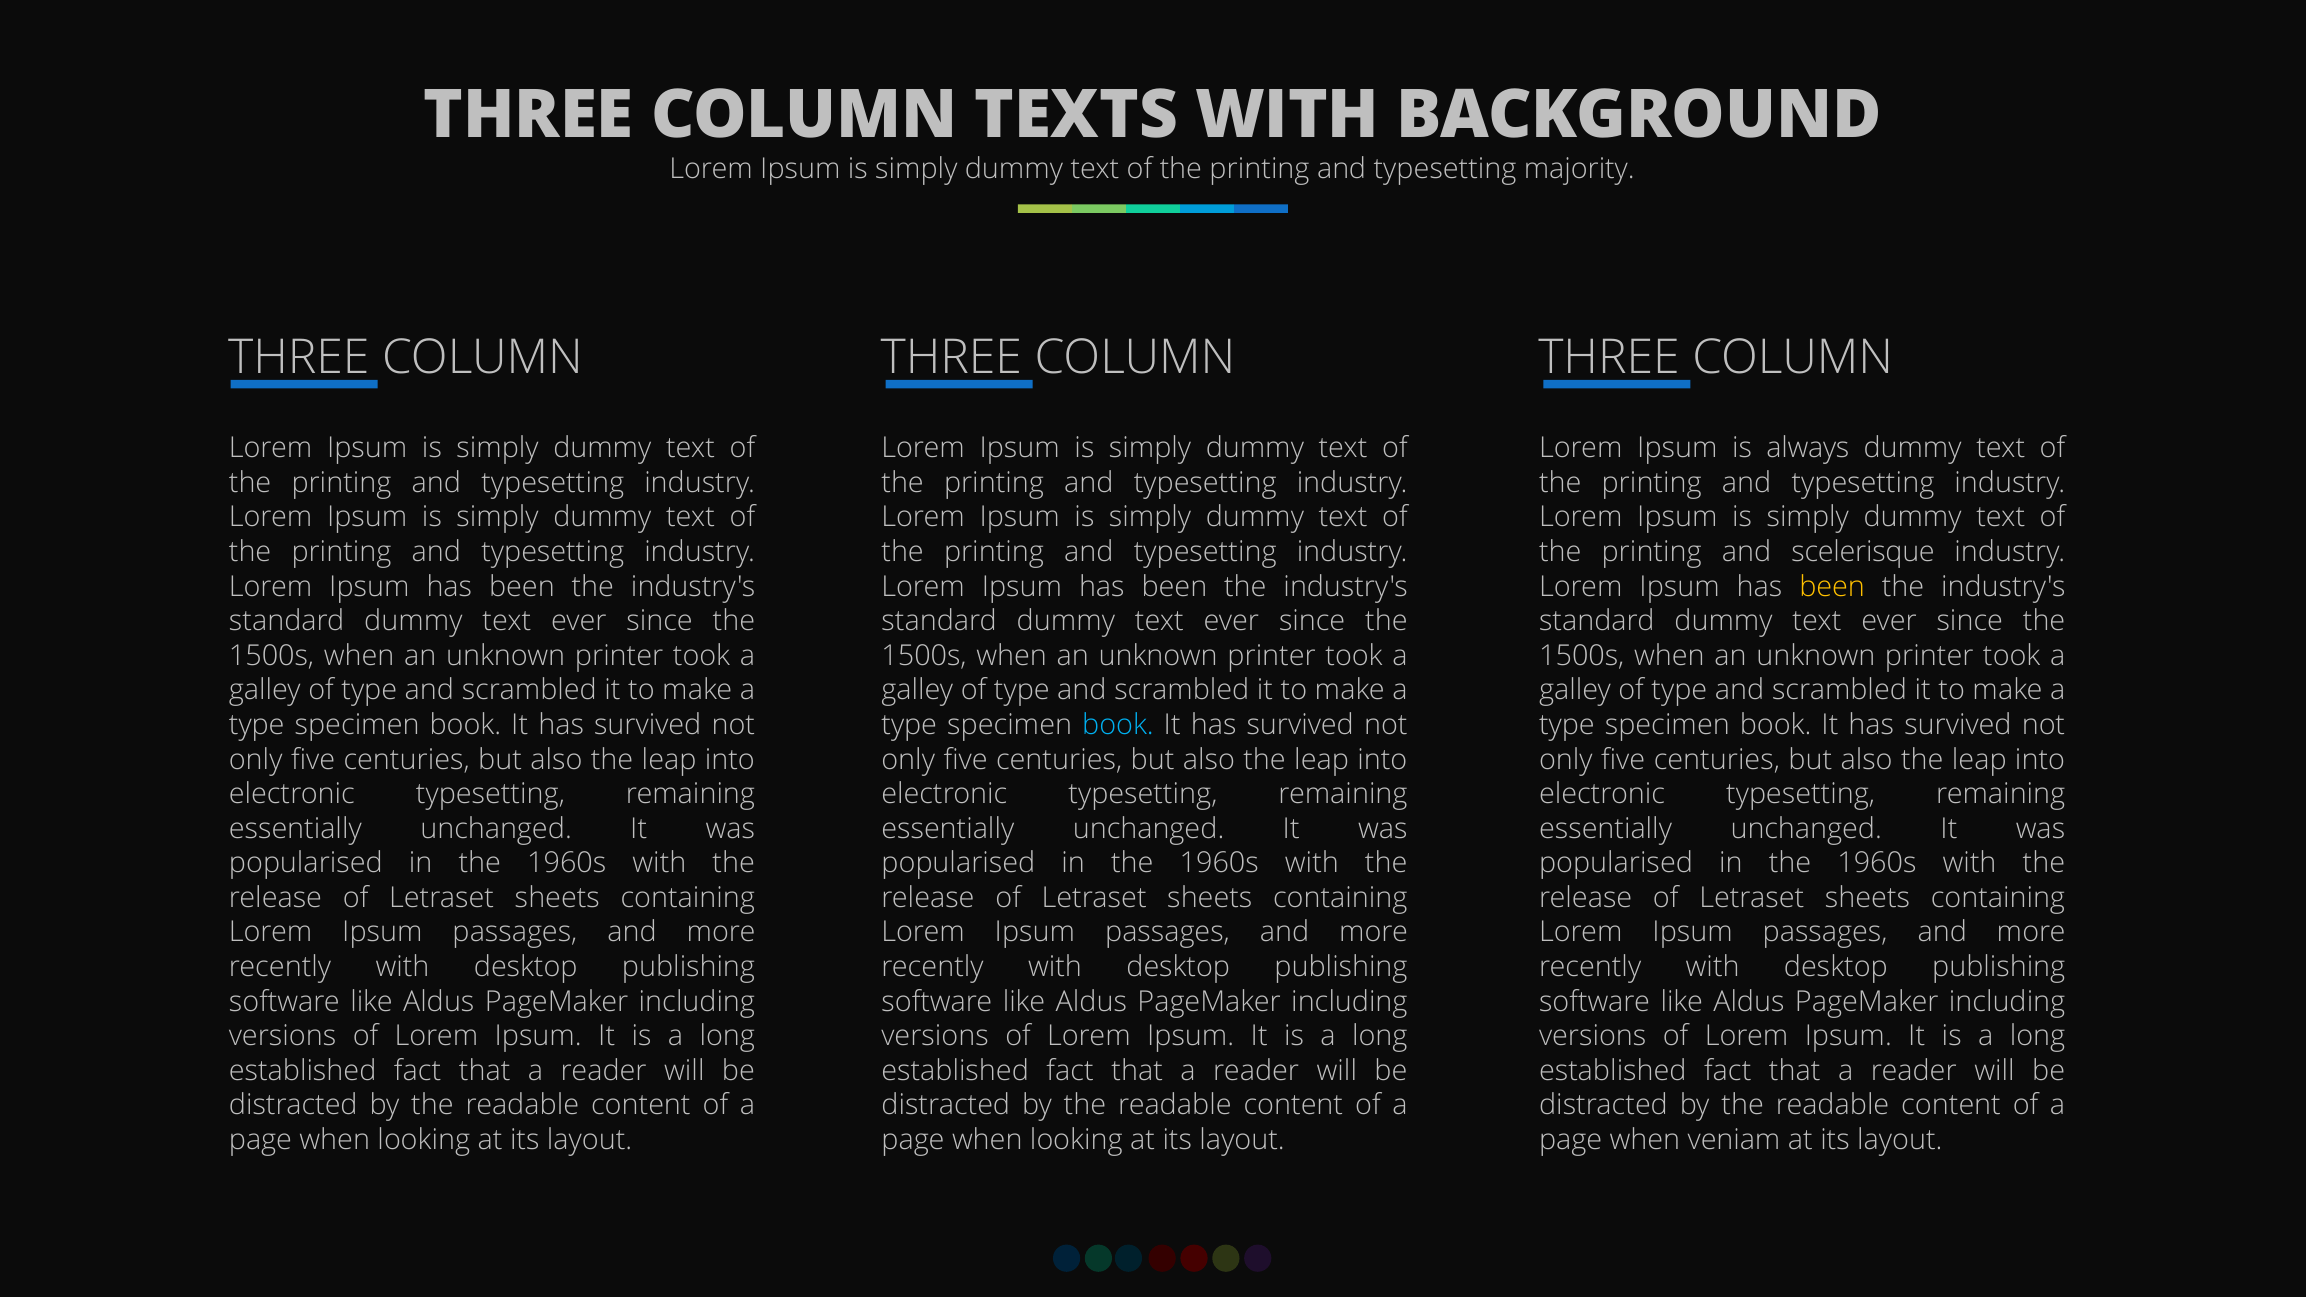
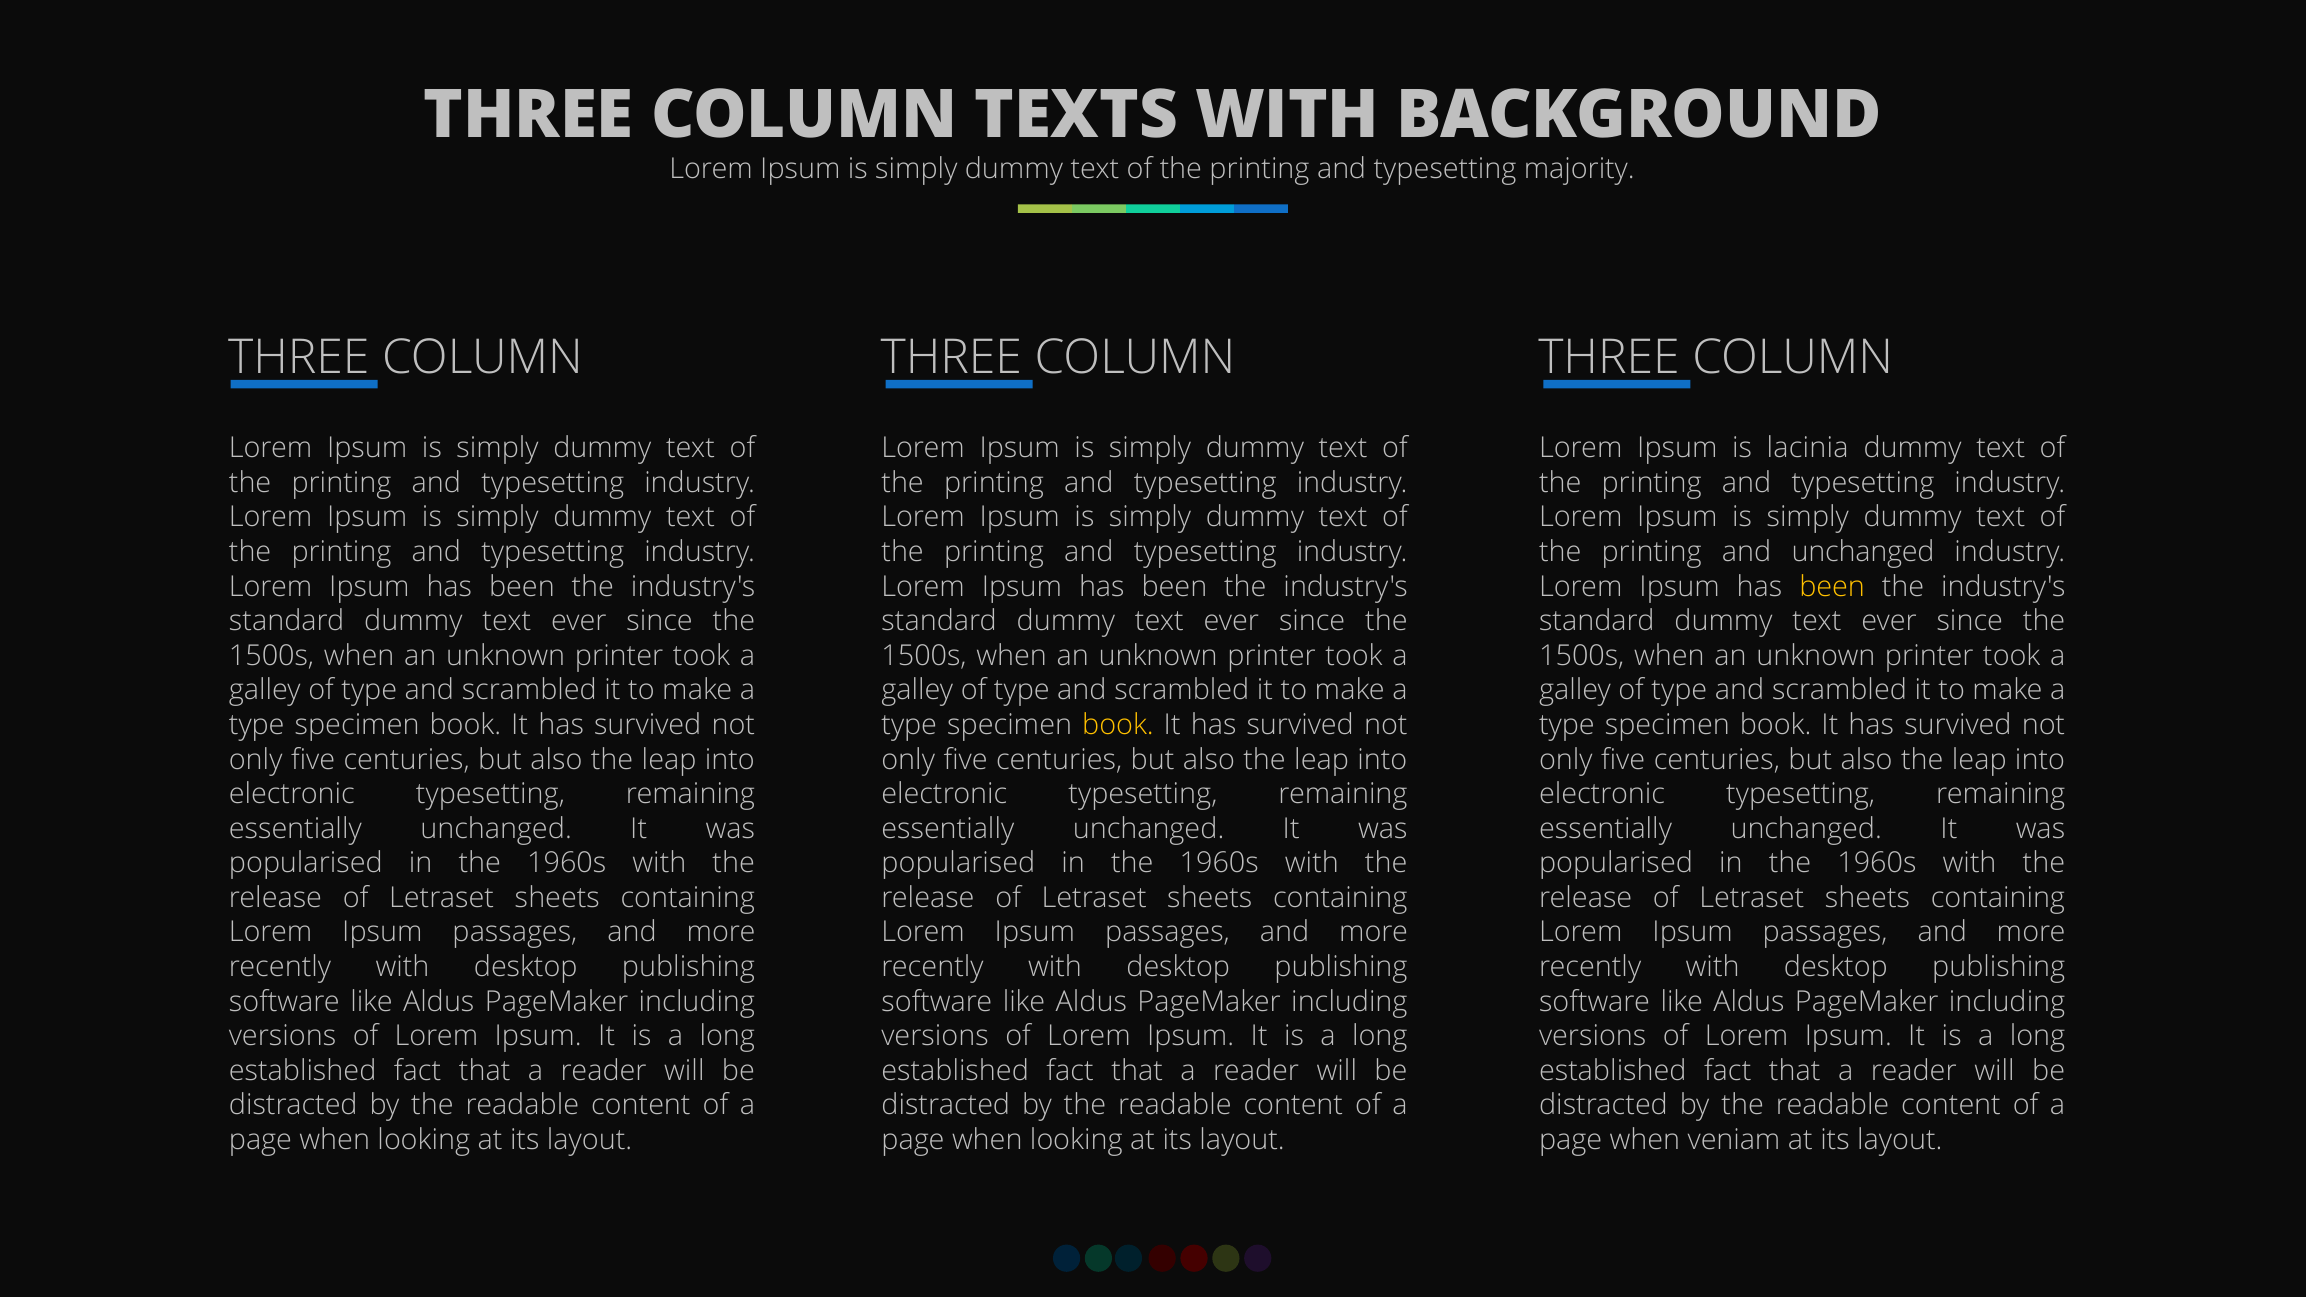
always: always -> lacinia (1808, 448)
and scelerisque: scelerisque -> unchanged (1863, 552)
book colour: light blue -> yellow (1118, 725)
